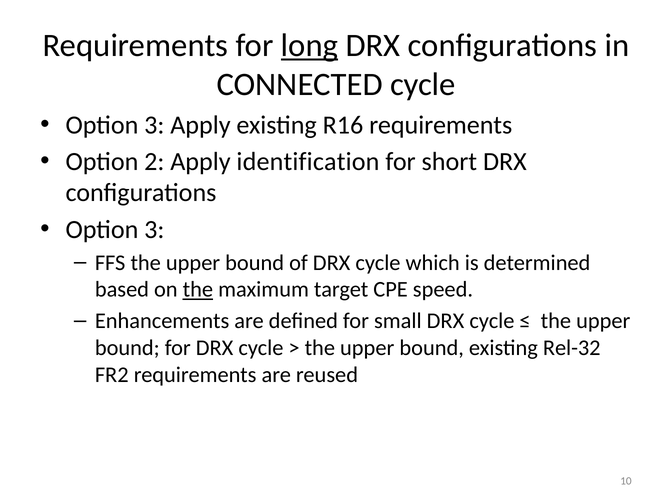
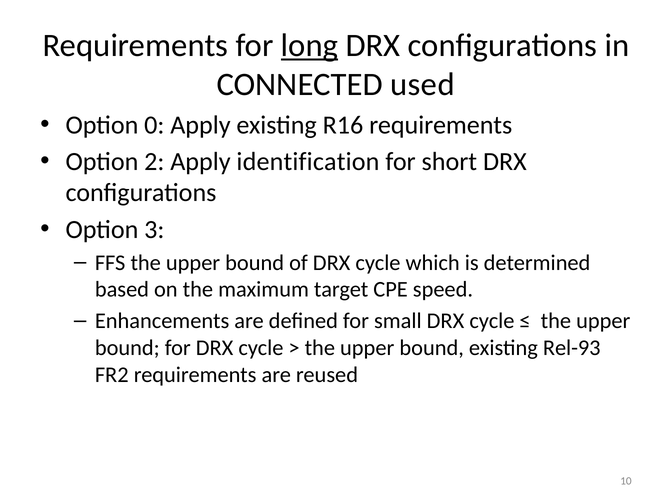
CONNECTED cycle: cycle -> used (423, 85)
3: 3 -> 0 (154, 125)
the underline: present -> none (198, 290)
Rel-32: Rel-32 -> Rel-93 (572, 348)
